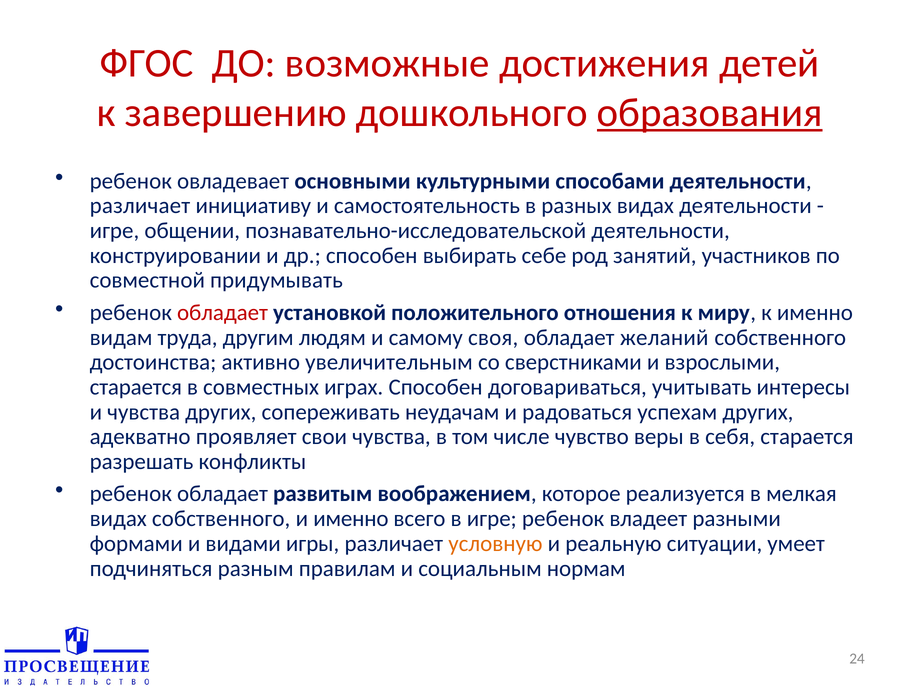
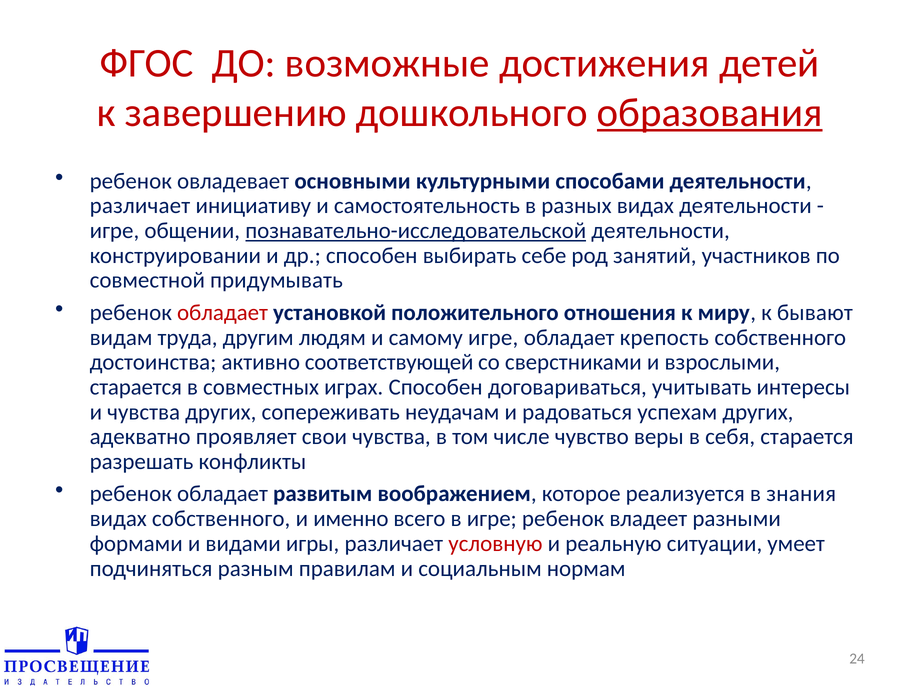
познавательно-исследовательской underline: none -> present (416, 231)
к именно: именно -> бывают (815, 313)
самому своя: своя -> игре (493, 337)
желаний: желаний -> крепость (664, 337)
увеличительным: увеличительным -> соответствующей (389, 362)
мелкая: мелкая -> знания (801, 494)
условную colour: orange -> red (495, 544)
